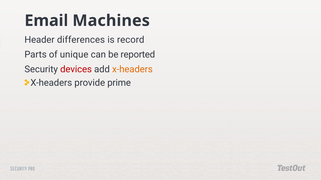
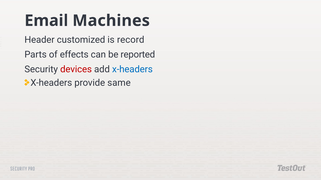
differences: differences -> customized (81, 40)
unique: unique -> effects (74, 55)
x-headers colour: orange -> blue (132, 70)
prime: prime -> same (119, 83)
